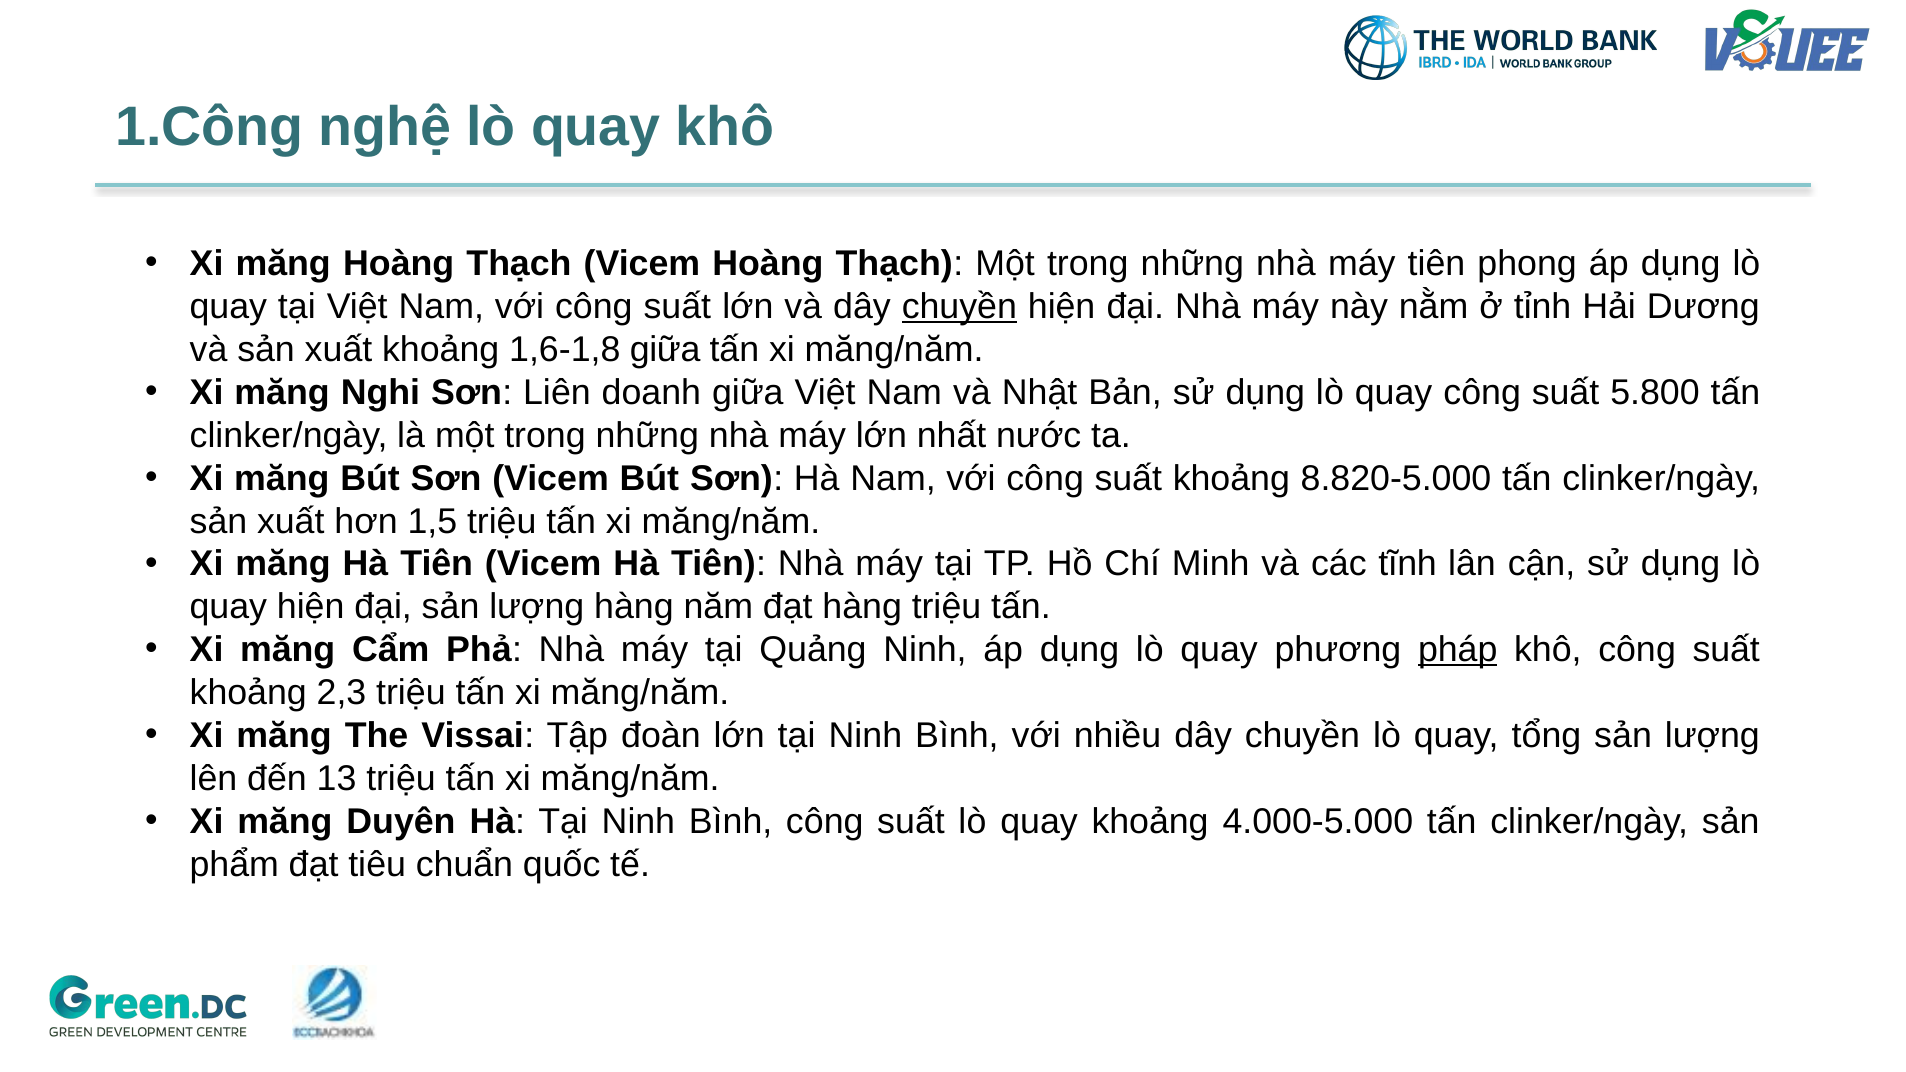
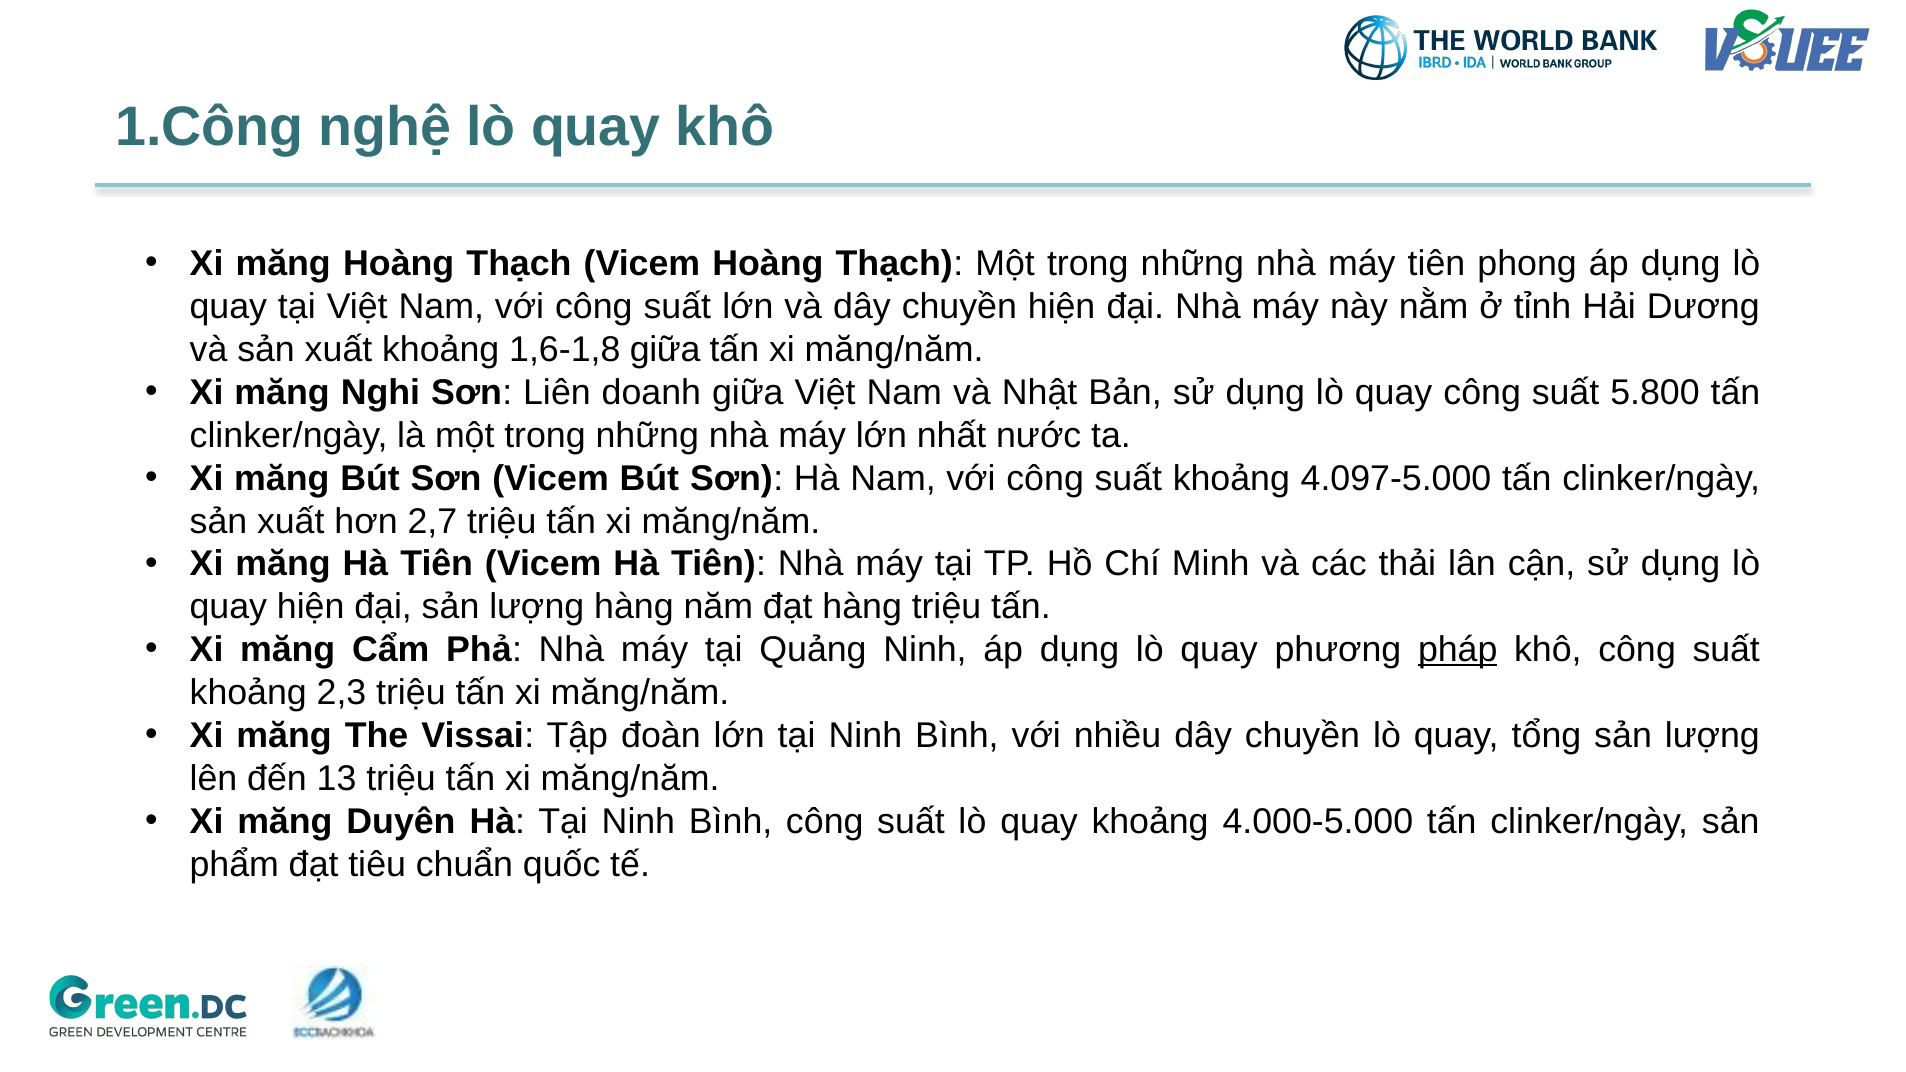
chuyền underline: present -> none (959, 307)
8.820-5.000: 8.820-5.000 -> 4.097-5.000 (1396, 478)
1,5: 1,5 -> 2,7 (432, 521)
tĩnh: tĩnh -> thải (1407, 564)
